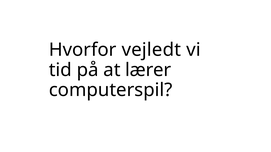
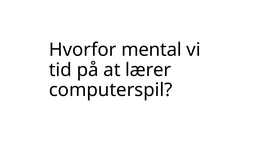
vejledt: vejledt -> mental (151, 50)
